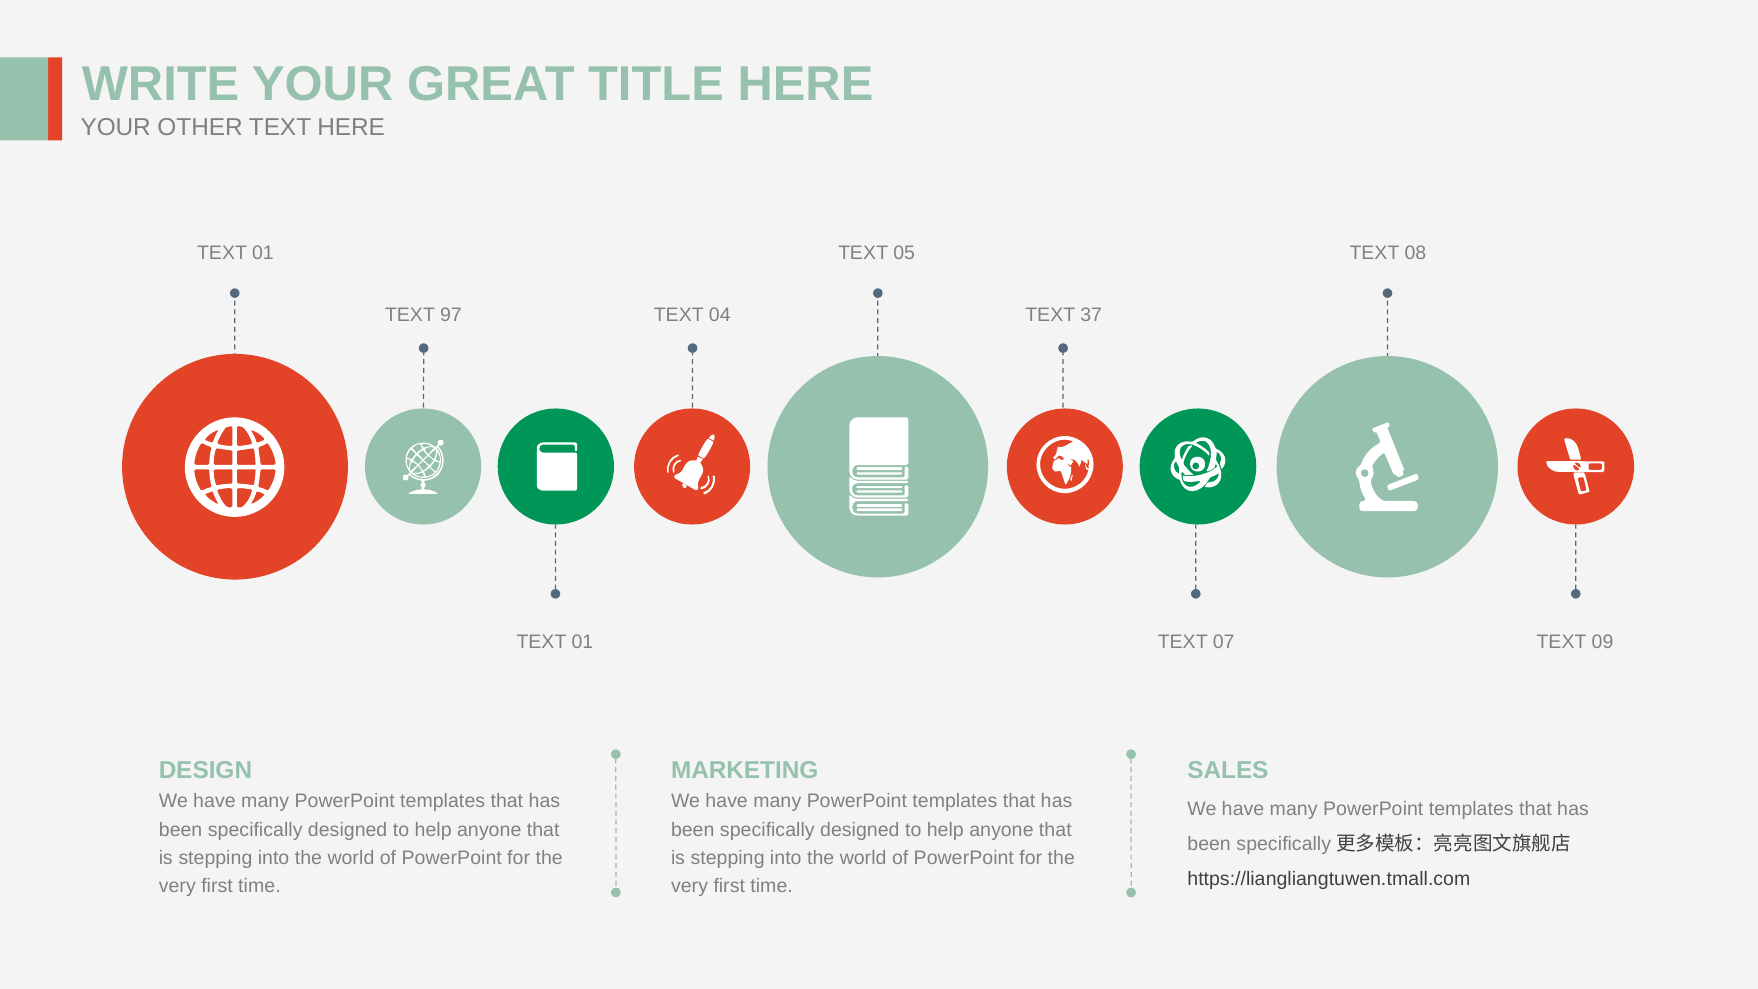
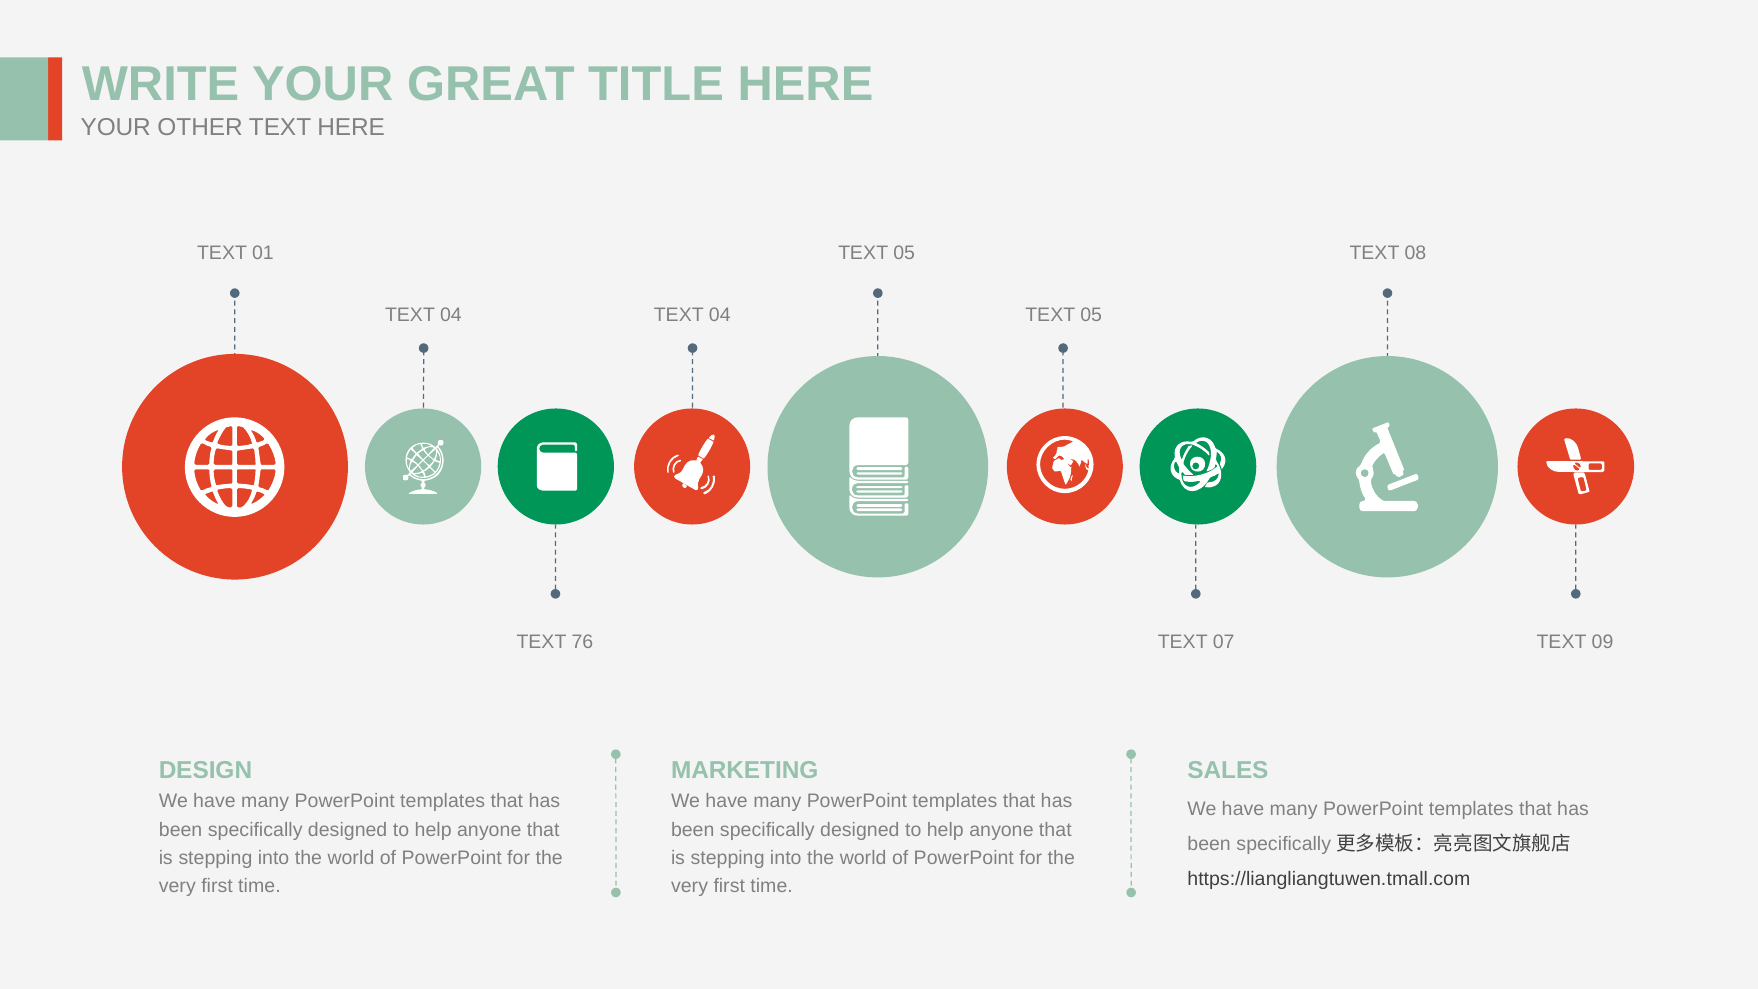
97: 97 -> 04 (451, 315)
04 TEXT 37: 37 -> 05 (1091, 315)
01: 01 -> 76 (582, 642)
